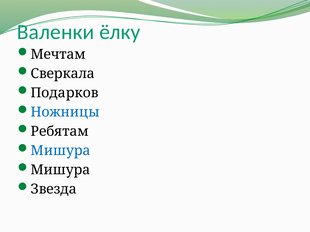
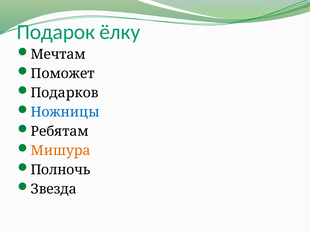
Валенки: Валенки -> Подарок (56, 32)
Сверкала: Сверкала -> Поможет (63, 74)
Мишура colour: blue -> orange (61, 151)
Мишура: Мишура -> Полночь (60, 170)
